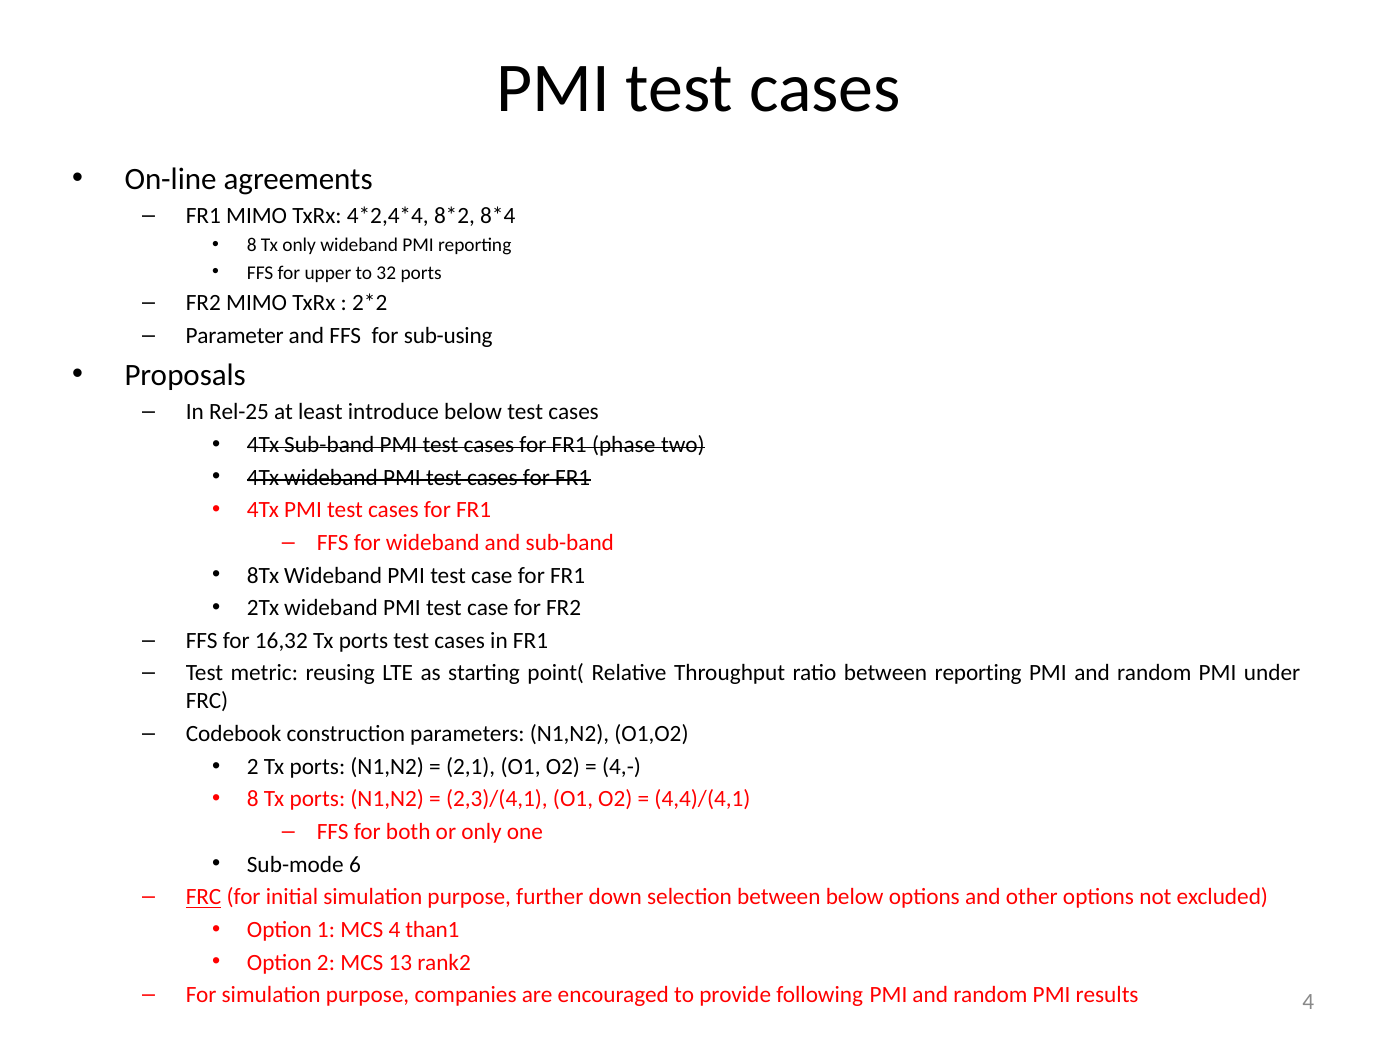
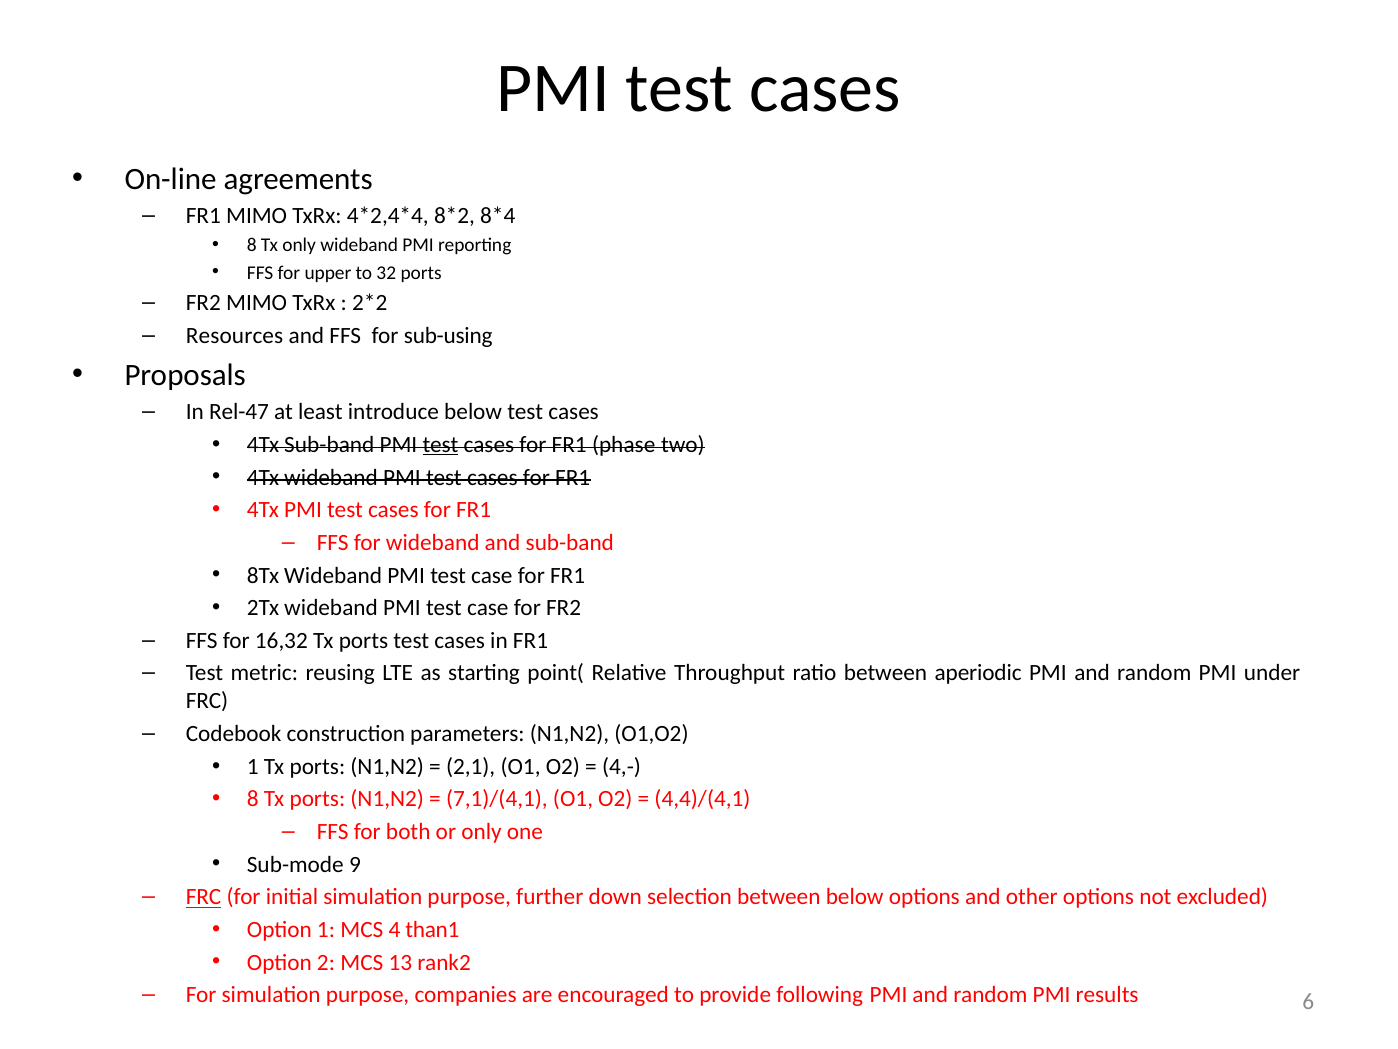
Parameter: Parameter -> Resources (235, 336)
Rel-25: Rel-25 -> Rel-47 (239, 412)
test underline: none -> present (441, 445)
between reporting: reporting -> aperiodic (978, 673)
2: 2 -> 1 (253, 766)
2,3)/(4,1: 2,3)/(4,1 -> 7,1)/(4,1 (497, 799)
6: 6 -> 9 (355, 864)
results 4: 4 -> 6 (1308, 1001)
